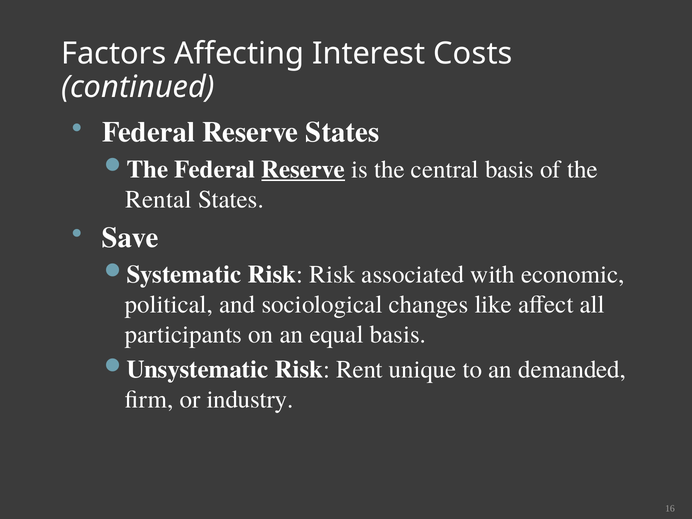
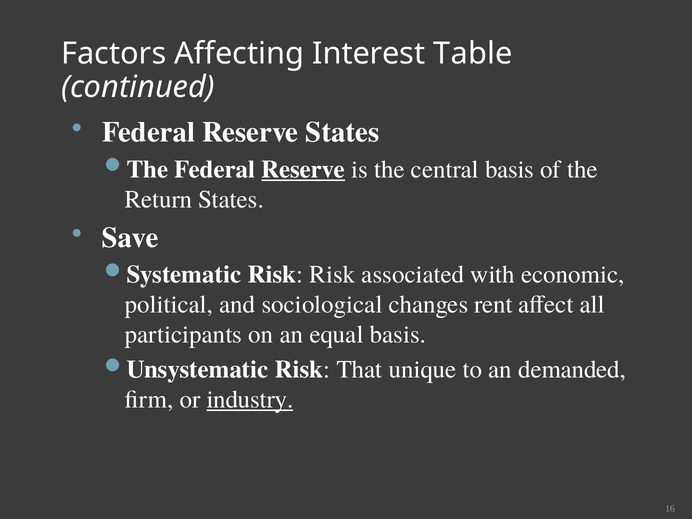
Costs: Costs -> Table (473, 54)
Rental: Rental -> Return (159, 199)
like: like -> rent (493, 305)
Rent: Rent -> That (359, 369)
industry underline: none -> present (250, 399)
